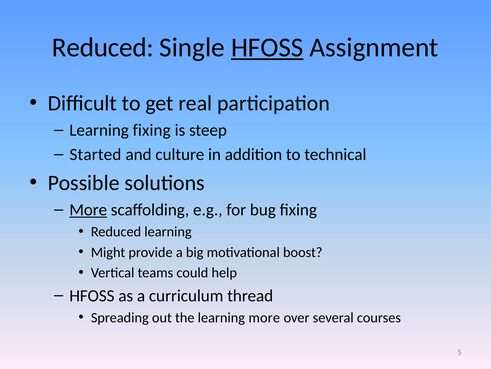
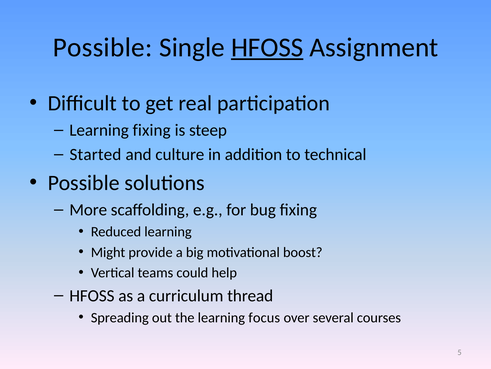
Reduced: Reduced -> Possible (103, 47)
More underline: present -> none (88, 209)
learning more: more -> focus (264, 317)
